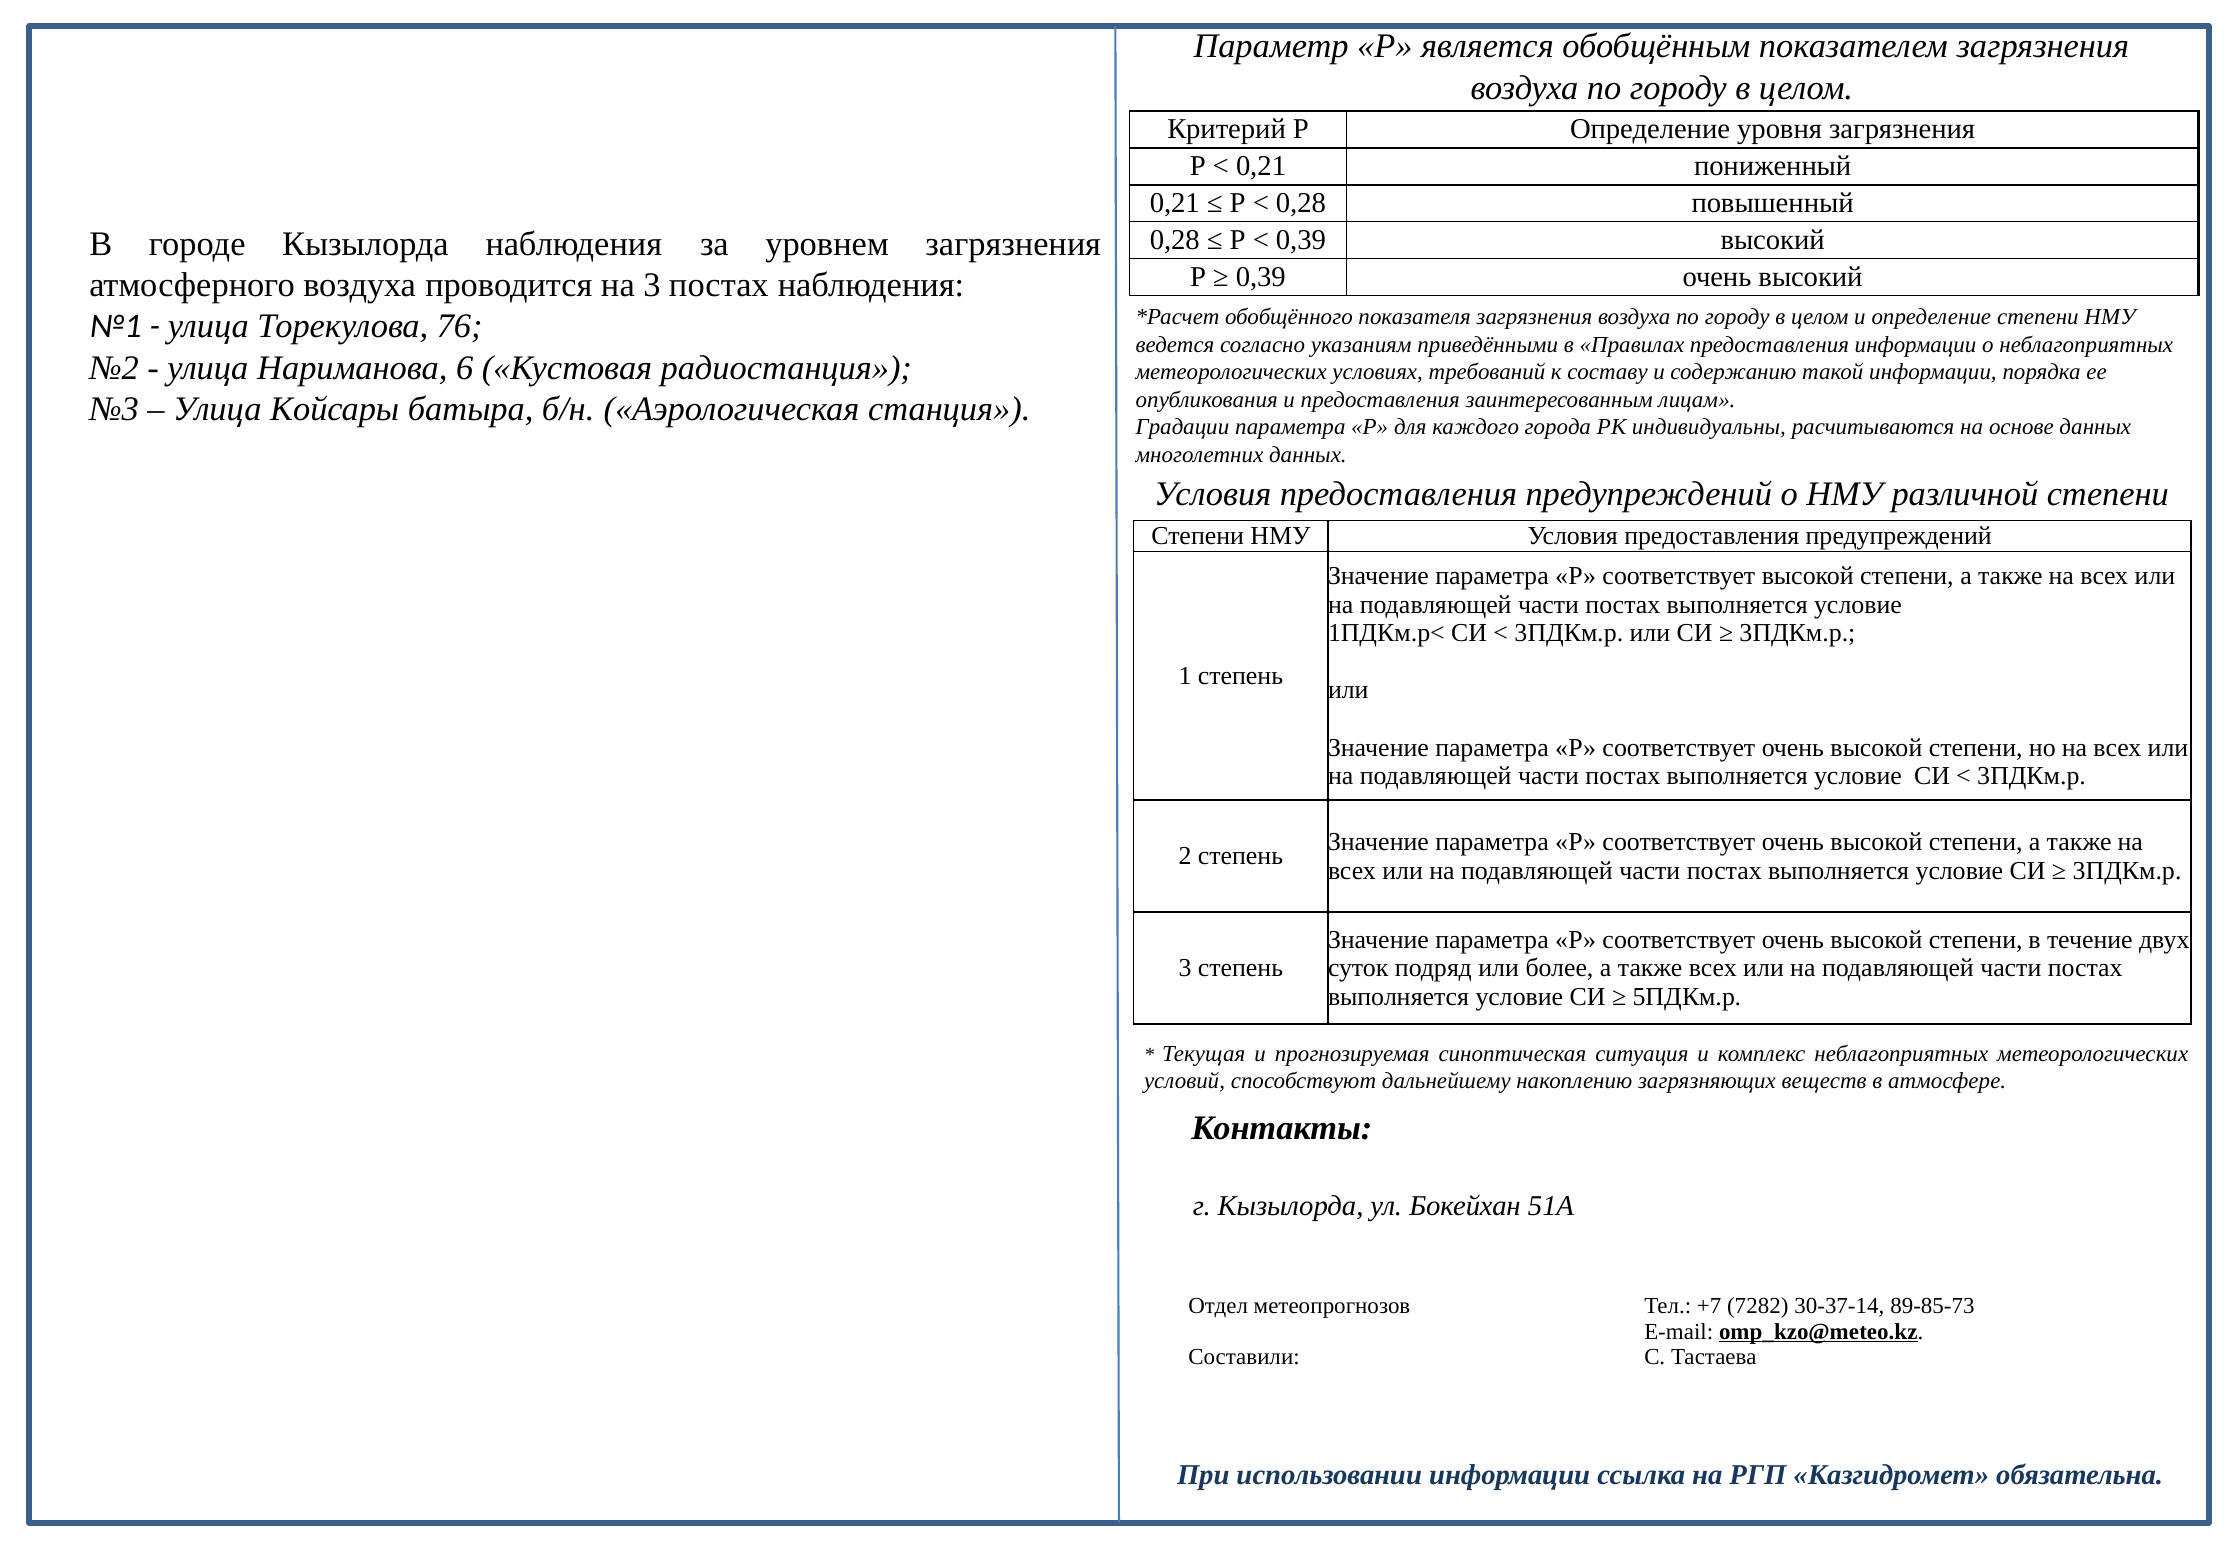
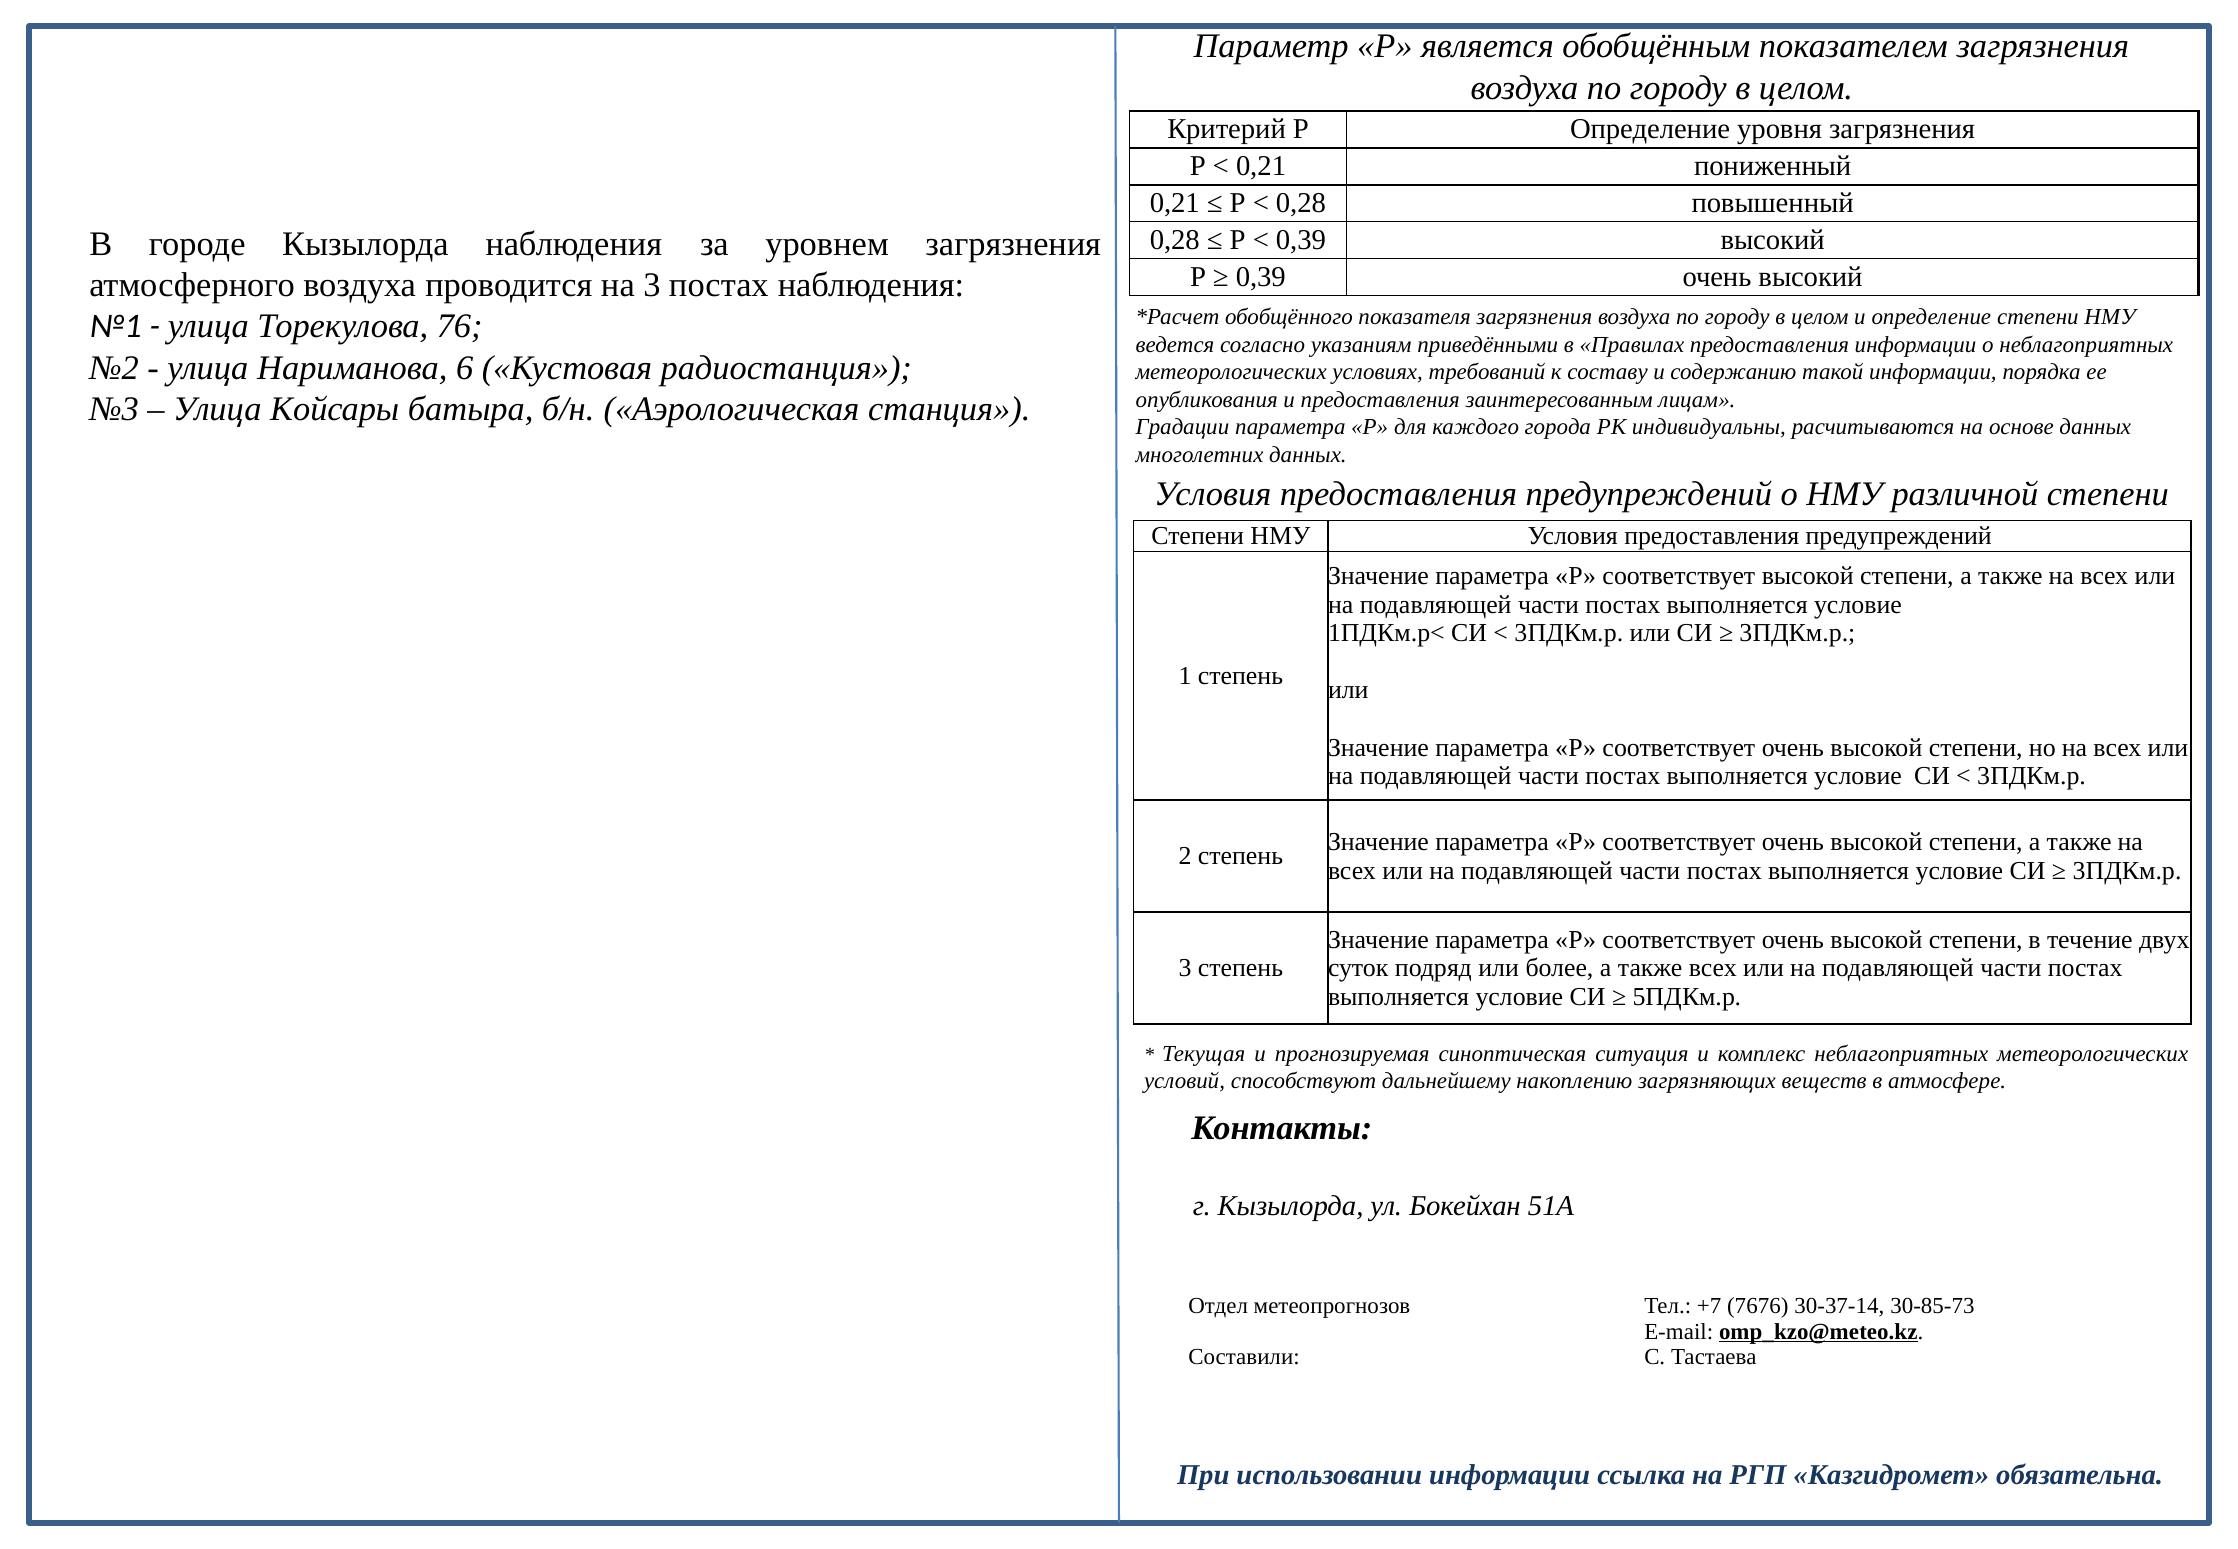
7282: 7282 -> 7676 (1758, 1307)
89-85-73: 89-85-73 -> 30-85-73 (1932, 1307)
